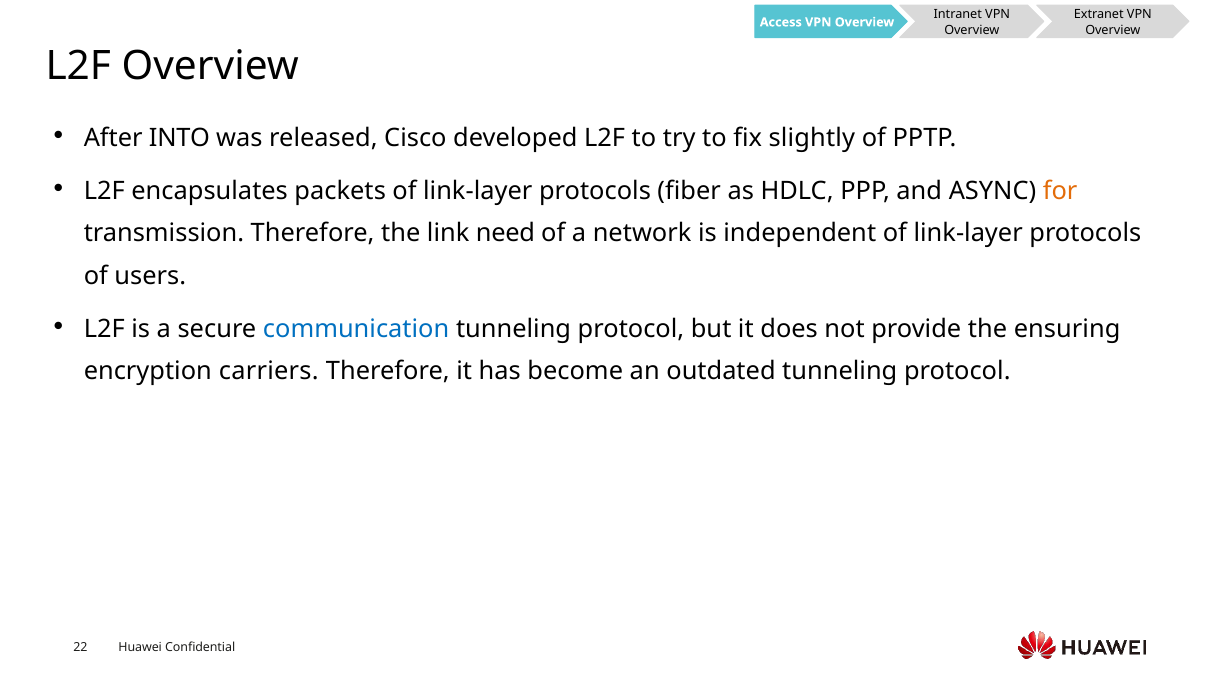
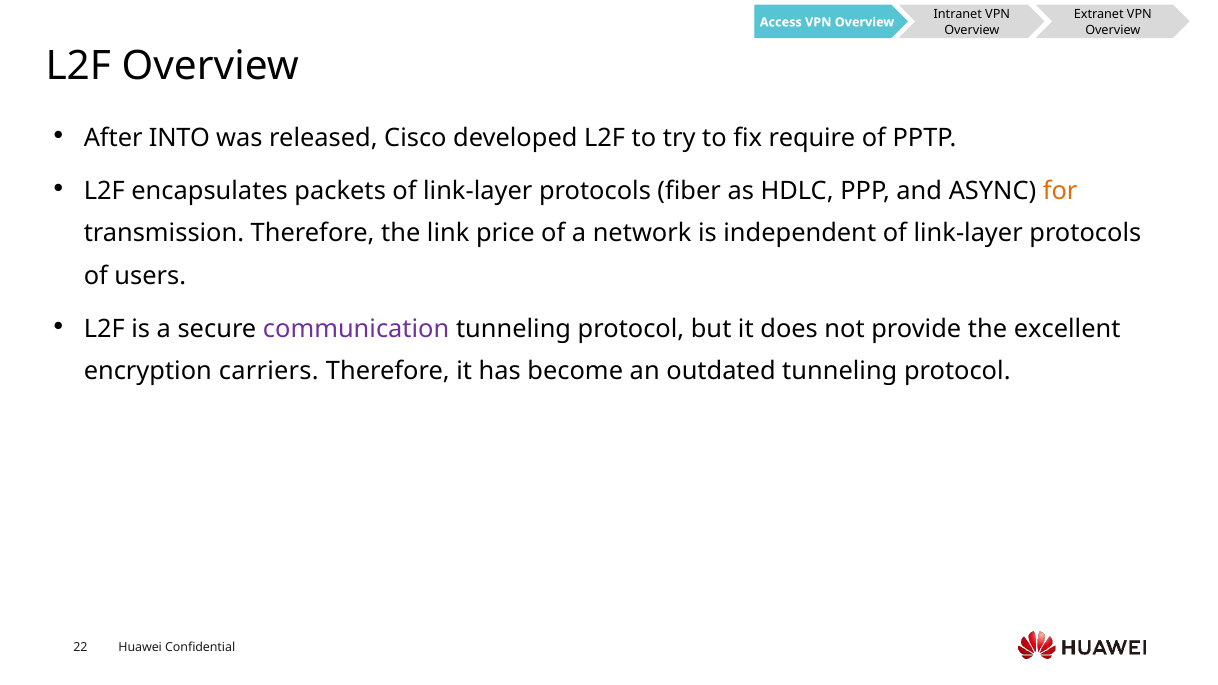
slightly: slightly -> require (812, 138)
need: need -> price (505, 234)
communication colour: blue -> purple (356, 329)
ensuring: ensuring -> excellent (1067, 329)
